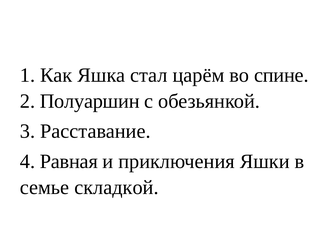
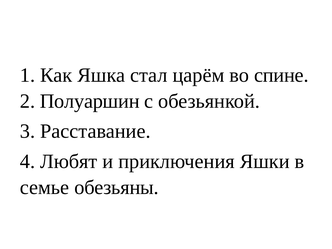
Равная: Равная -> Любят (69, 161)
складкой: складкой -> обезьяны (117, 187)
